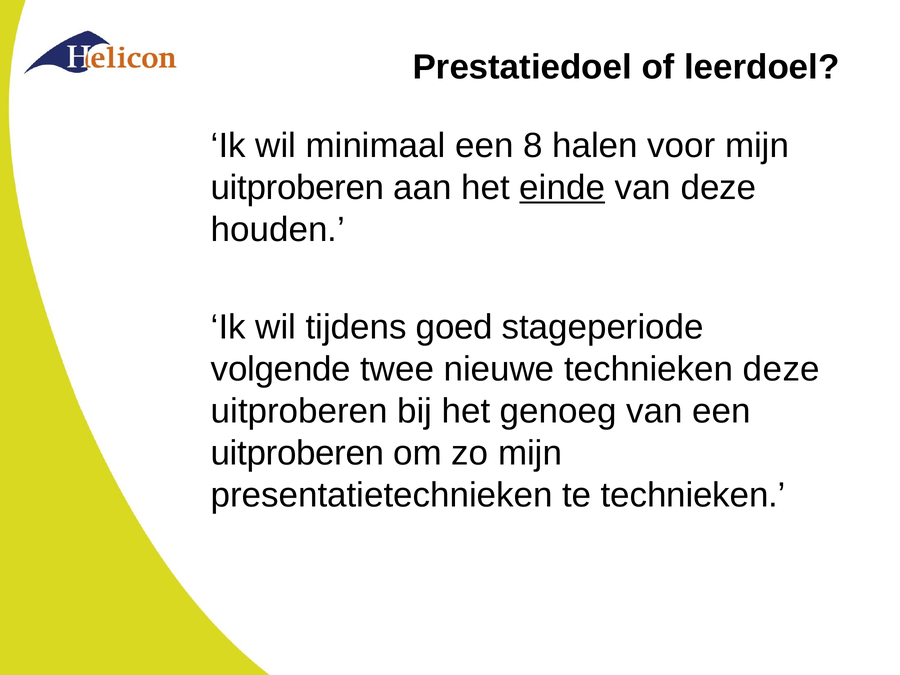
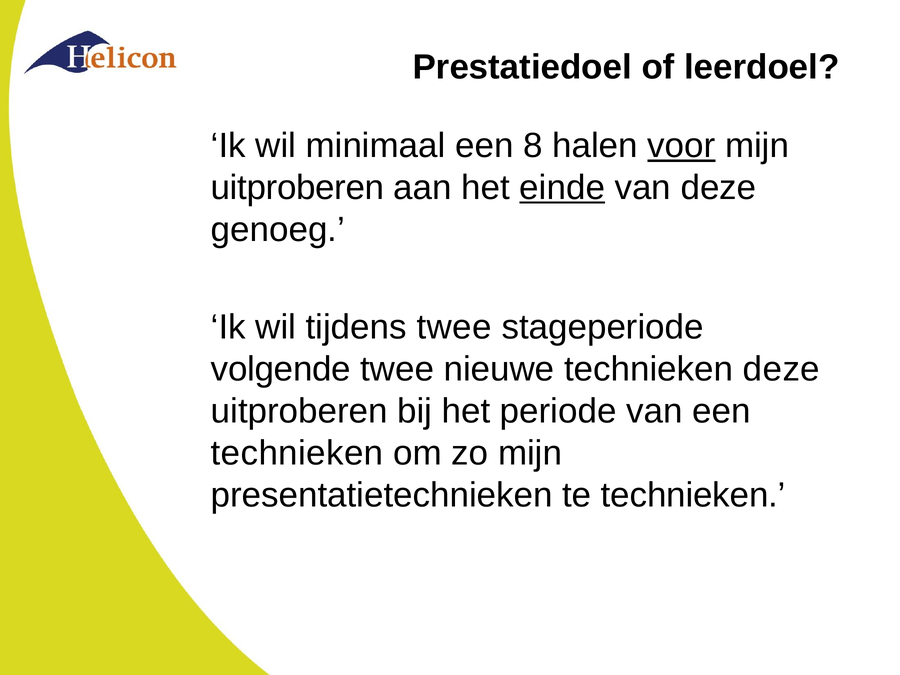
voor underline: none -> present (681, 146)
houden: houden -> genoeg (278, 229)
tijdens goed: goed -> twee (454, 327)
genoeg: genoeg -> periode (558, 411)
uitproberen: uitproberen -> technieken (297, 453)
